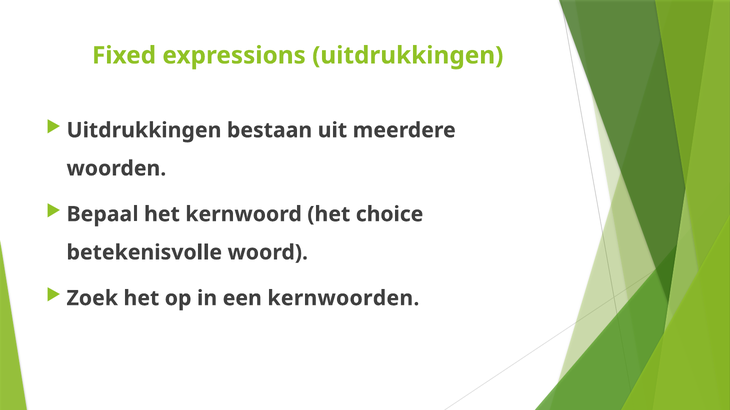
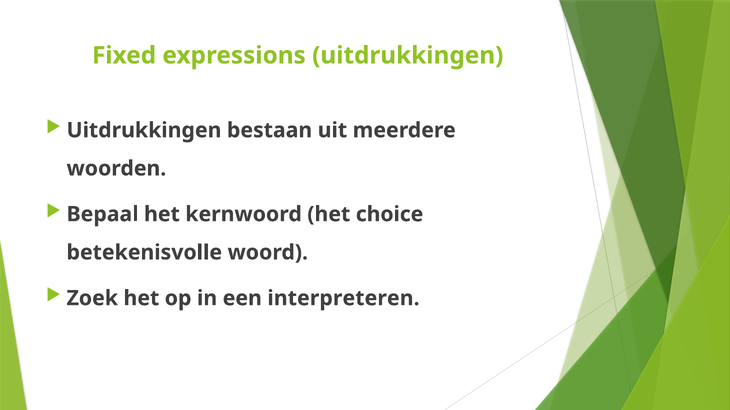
kernwoorden: kernwoorden -> interpreteren (343, 299)
